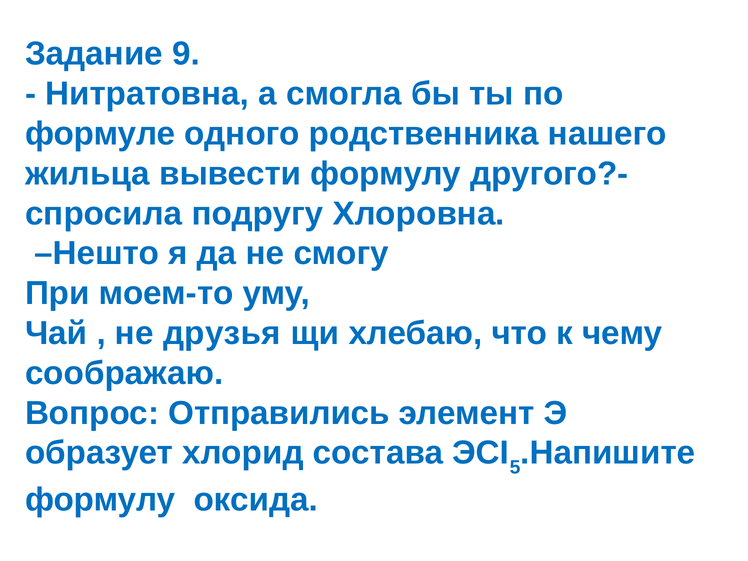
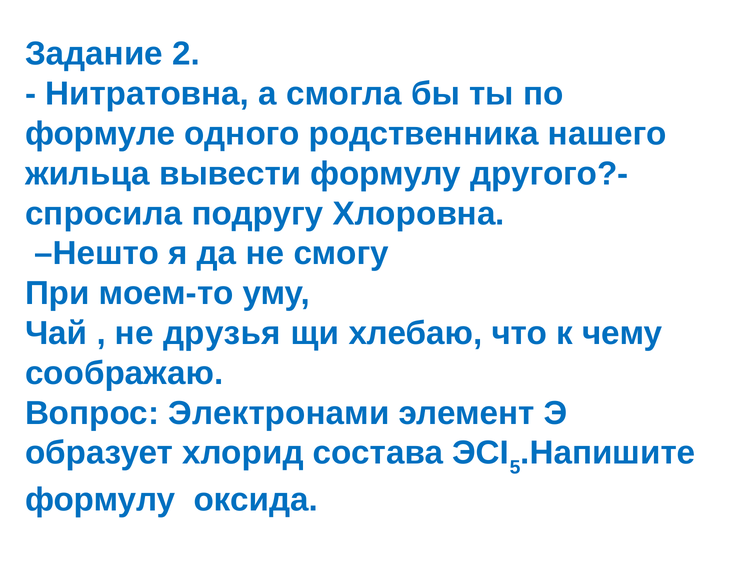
9: 9 -> 2 (186, 54)
Отправились: Отправились -> Электронами (279, 413)
